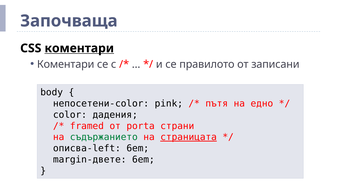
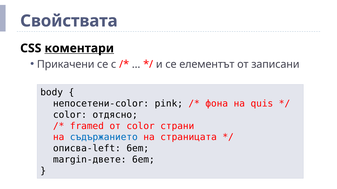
Започваща: Започваща -> Свойствата (69, 21)
Коментари: Коментари -> Прикачени (66, 64)
правилото: правилото -> елементът (207, 64)
пътя: пътя -> фона (217, 104)
едно: едно -> quis (262, 104)
дадения: дадения -> отдясно (115, 115)
от porta: porta -> color (141, 126)
съдържанието colour: green -> blue (104, 138)
страницата underline: present -> none (189, 138)
